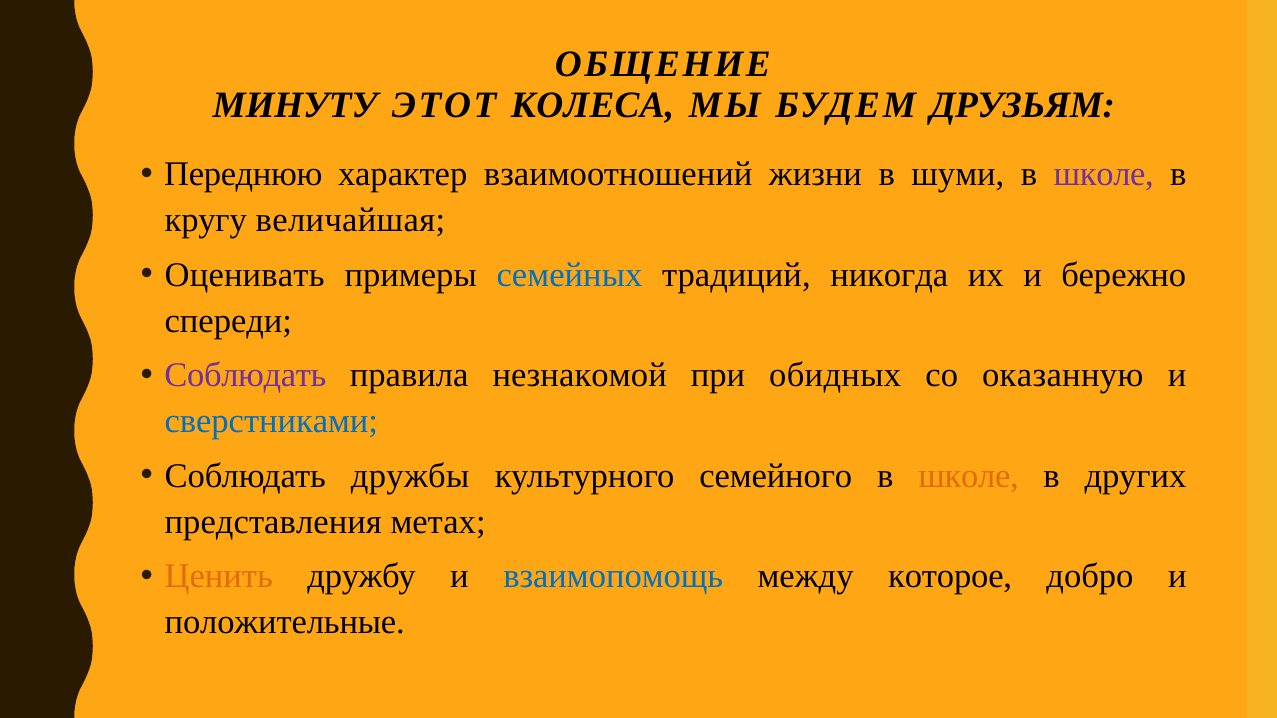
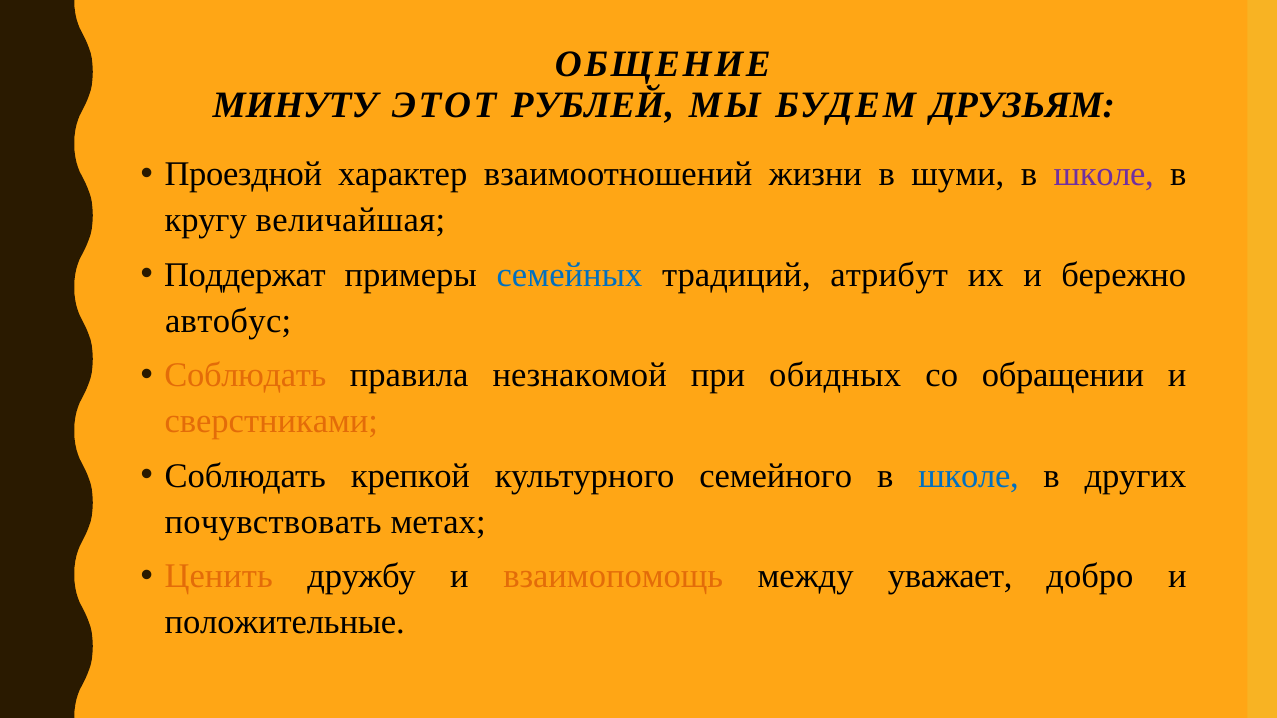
КОЛЕСА: КОЛЕСА -> РУБЛЕЙ (593, 105)
Переднюю: Переднюю -> Проездной (243, 175)
Оценивать: Оценивать -> Поддержат (245, 275)
никогда: никогда -> атрибут (889, 275)
спереди: спереди -> автобус (228, 321)
Соблюдать colour: purple -> orange (245, 376)
оказанную: оказанную -> обращении (1063, 376)
сверстниками colour: blue -> orange (271, 421)
дружбы: дружбы -> крепкой (410, 476)
школе colour: orange -> blue (969, 476)
представления: представления -> почувствовать (273, 522)
взаимопомощь colour: blue -> orange (613, 577)
которое: которое -> уважает (950, 577)
